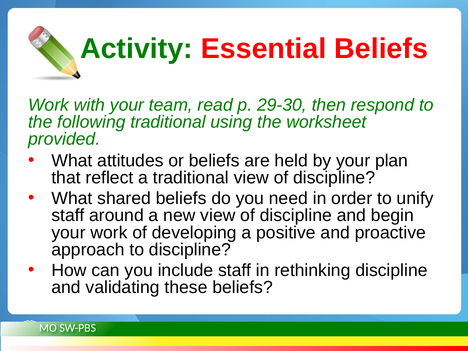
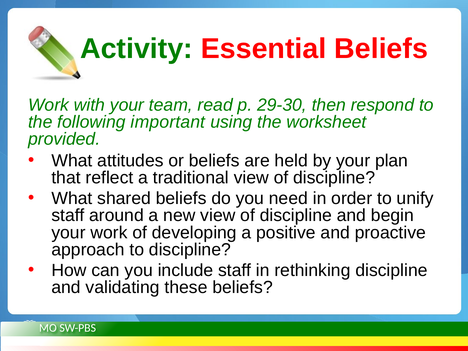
following traditional: traditional -> important (168, 122)
